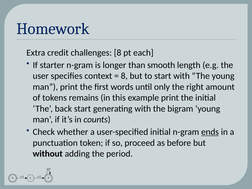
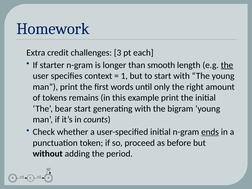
challenges 8: 8 -> 3 (118, 53)
the underline: none -> present (227, 65)
8: 8 -> 1 (124, 76)
back: back -> bear (63, 109)
